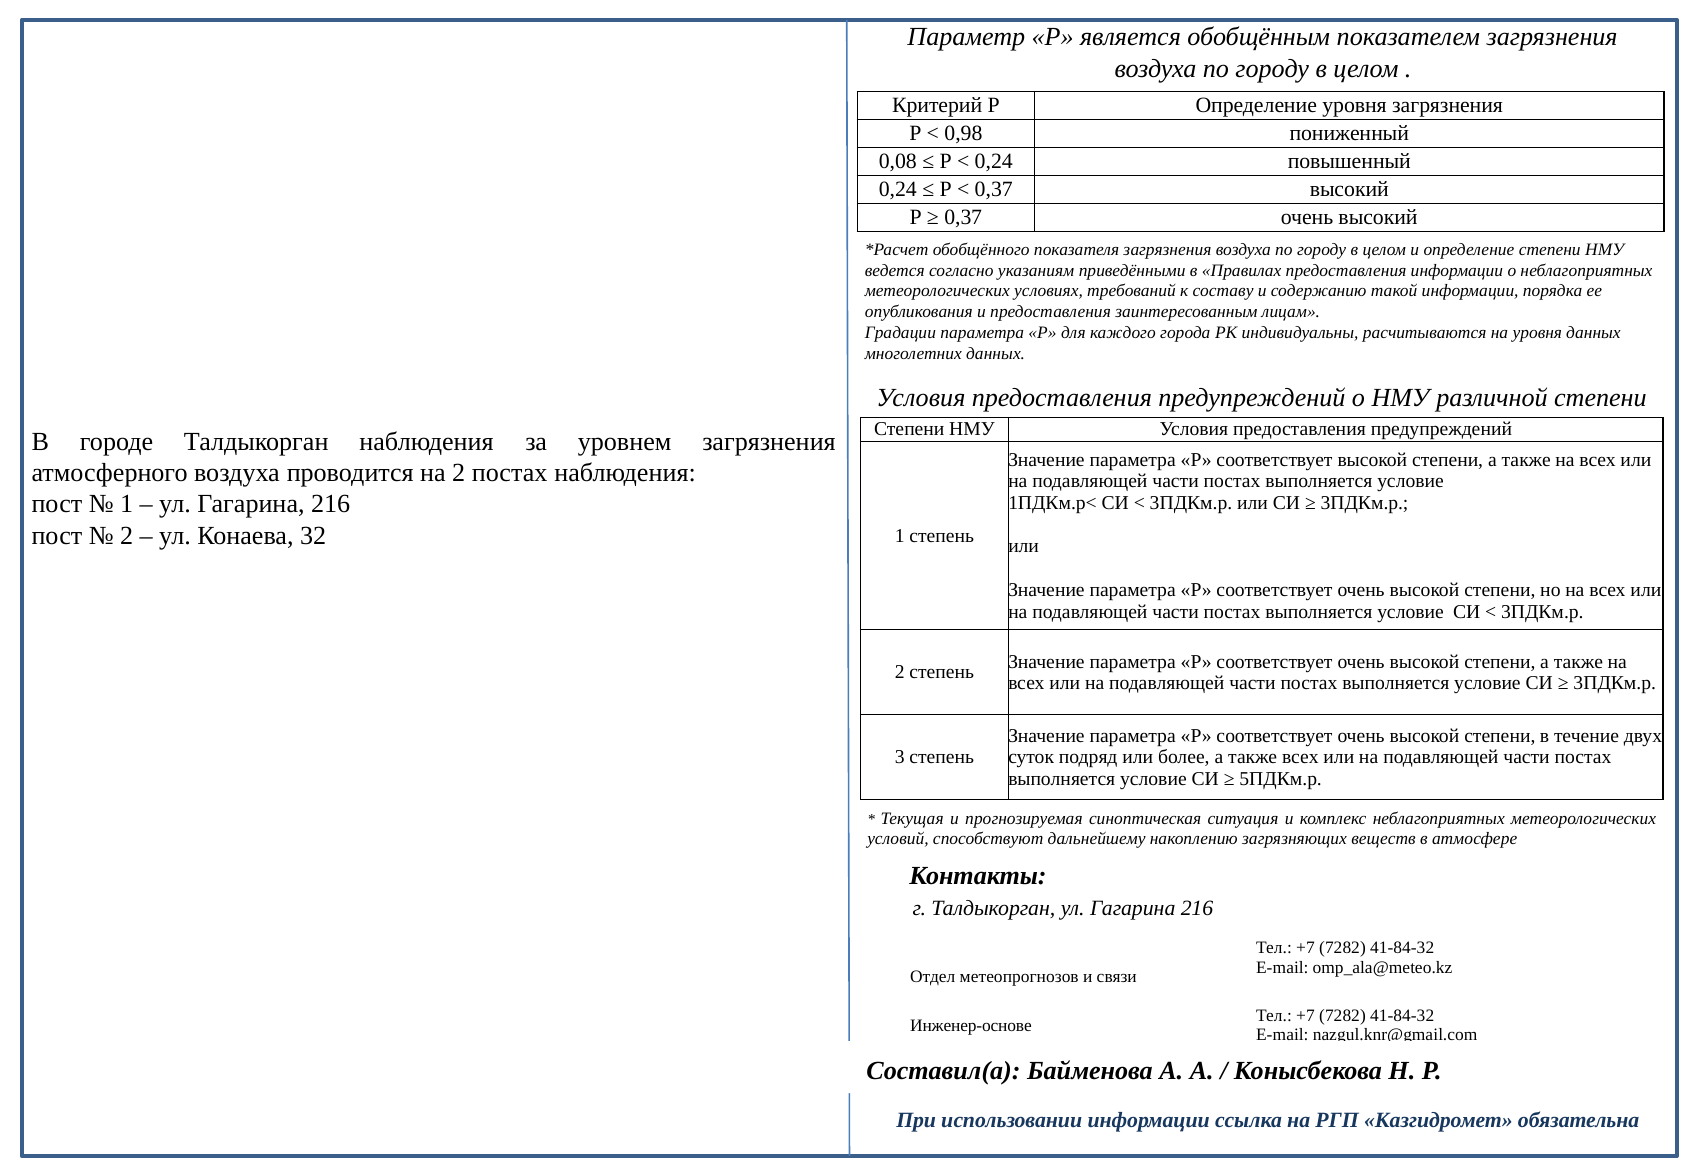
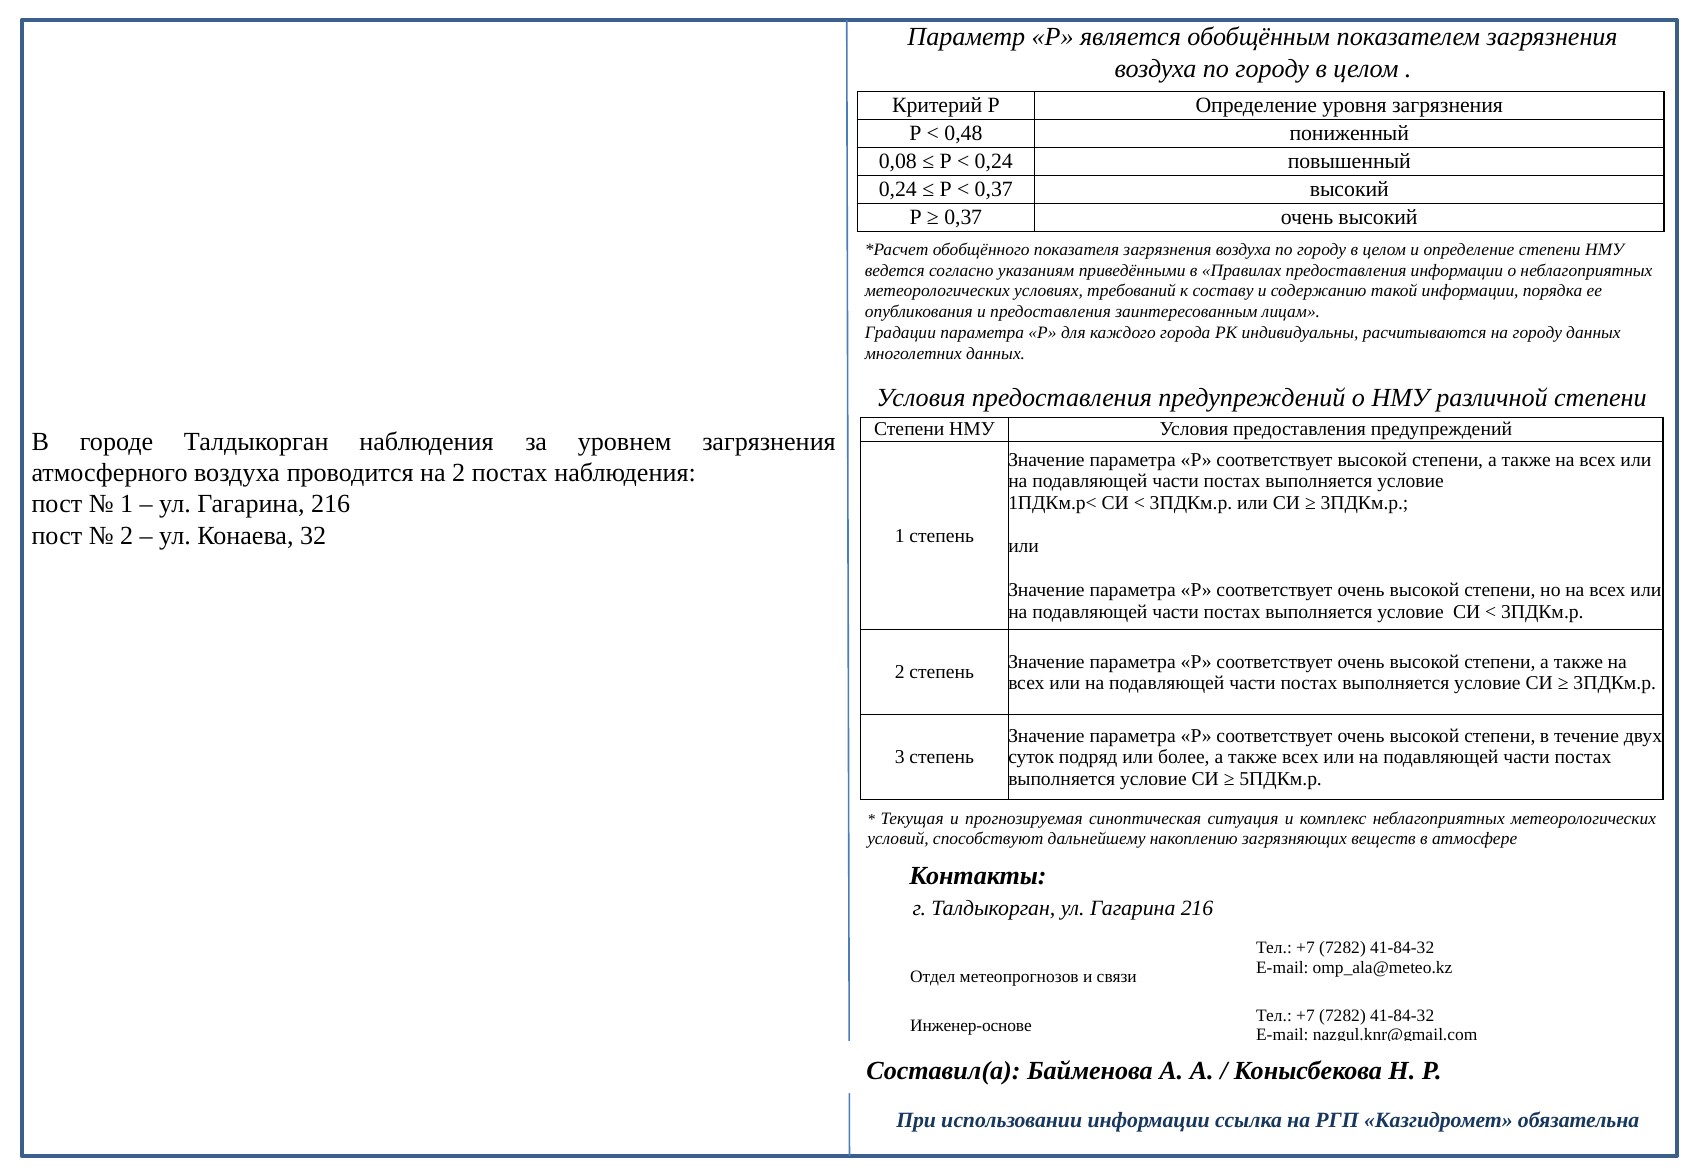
0,98: 0,98 -> 0,48 (963, 133)
на уровня: уровня -> городу (1537, 333)
